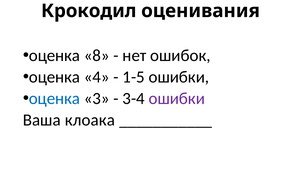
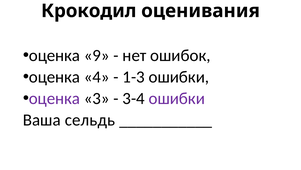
8: 8 -> 9 (97, 55)
1-5: 1-5 -> 1-3 (134, 77)
оценка colour: blue -> purple (54, 98)
клоака: клоака -> сельдь (90, 119)
